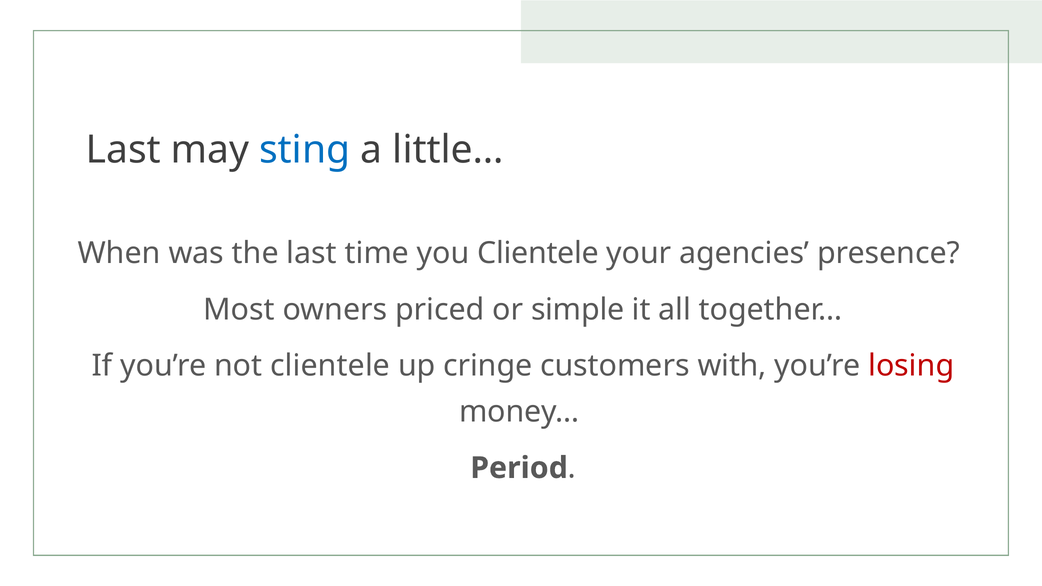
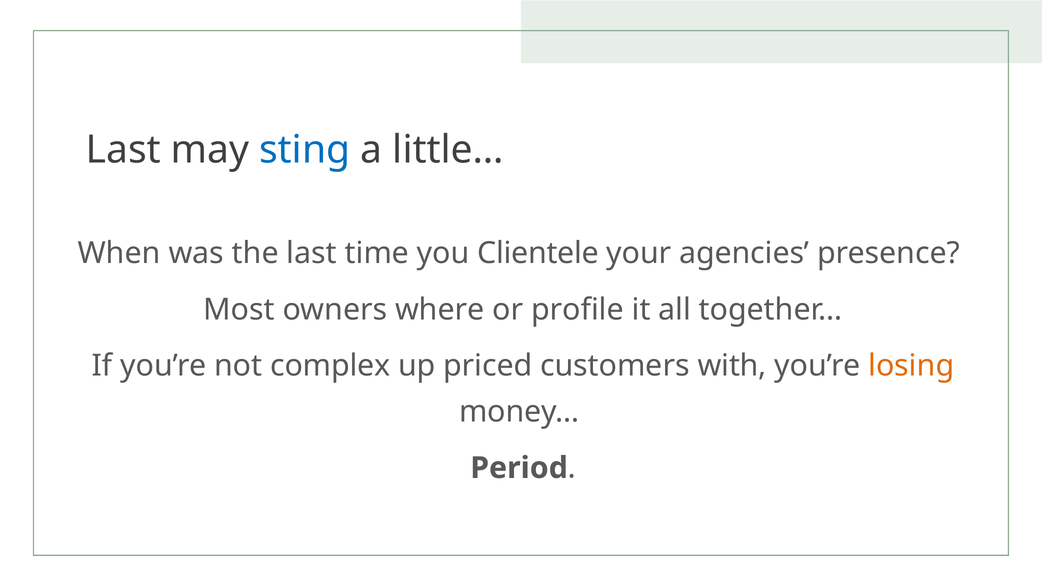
priced: priced -> where (440, 310)
simple: simple -> profile (578, 310)
not clientele: clientele -> complex (330, 366)
cringe: cringe -> priced (488, 366)
losing colour: red -> orange (911, 366)
